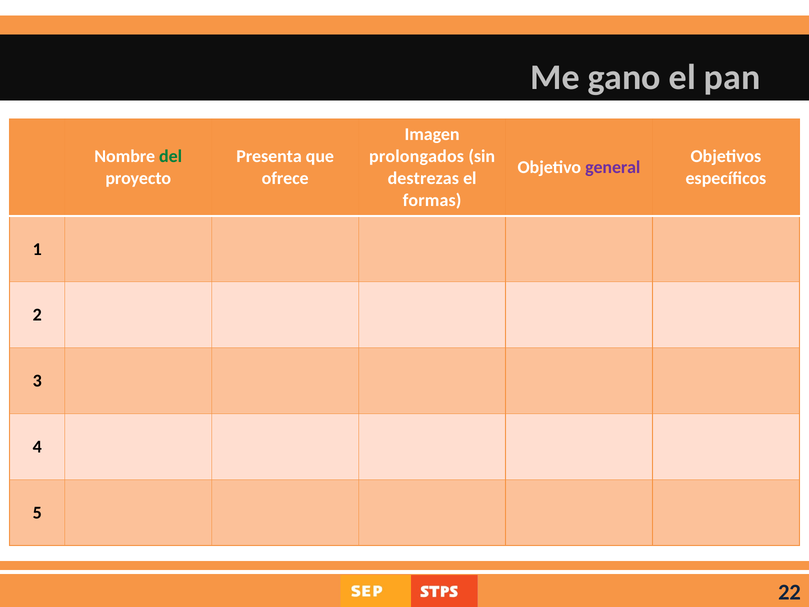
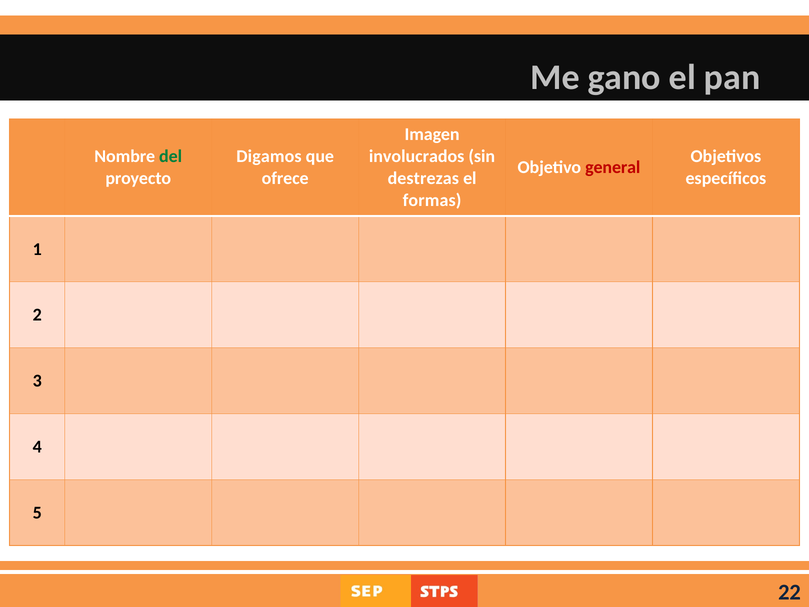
Presenta: Presenta -> Digamos (269, 156)
prolongados: prolongados -> involucrados (417, 156)
general colour: purple -> red (613, 167)
